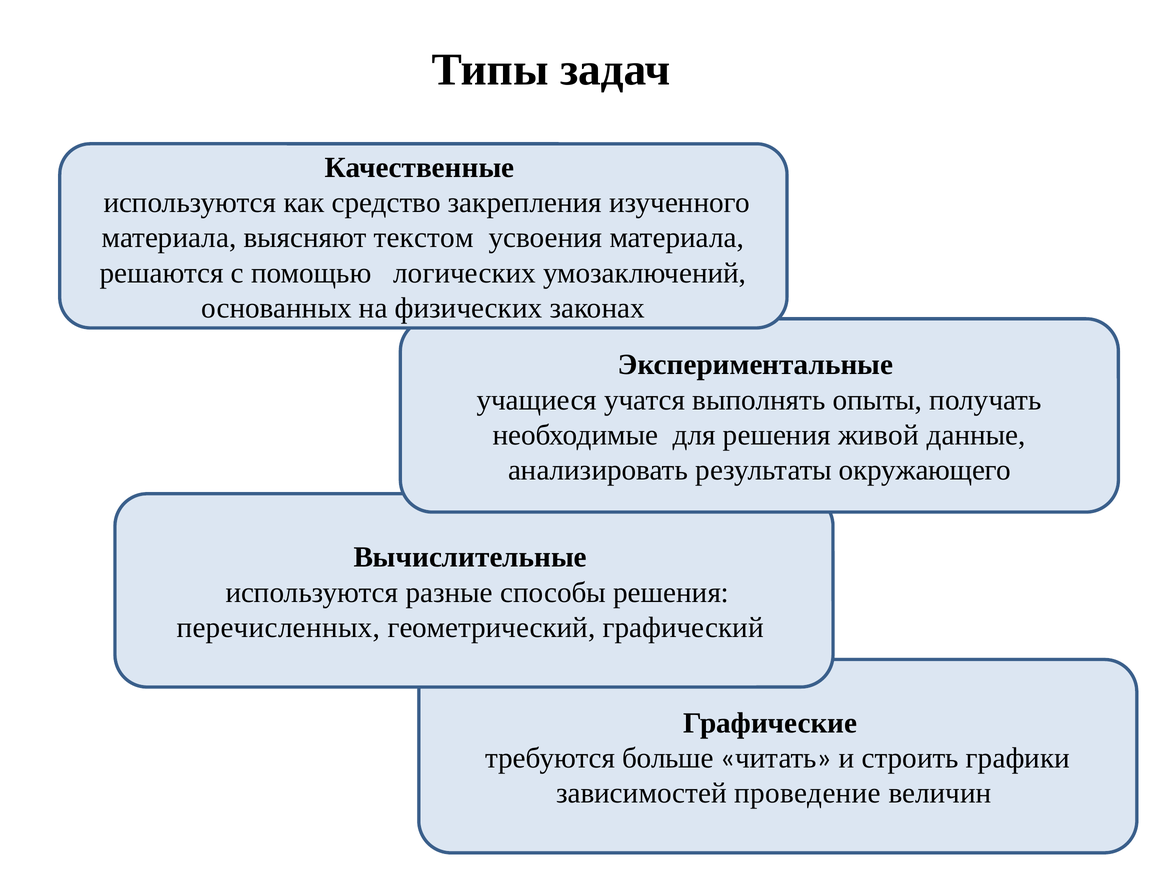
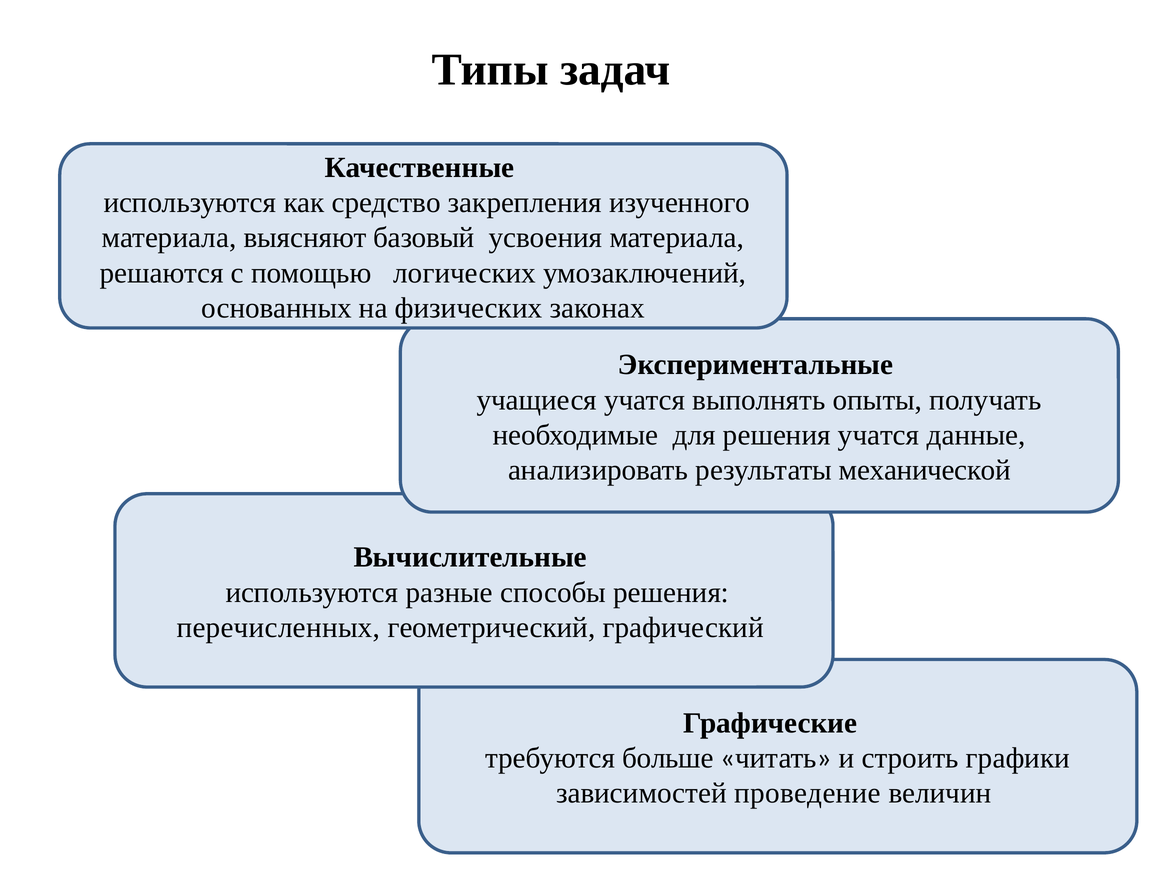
текстом: текстом -> базовый (424, 238)
решения живой: живой -> учатся (879, 435)
окружающего: окружающего -> механической (925, 470)
